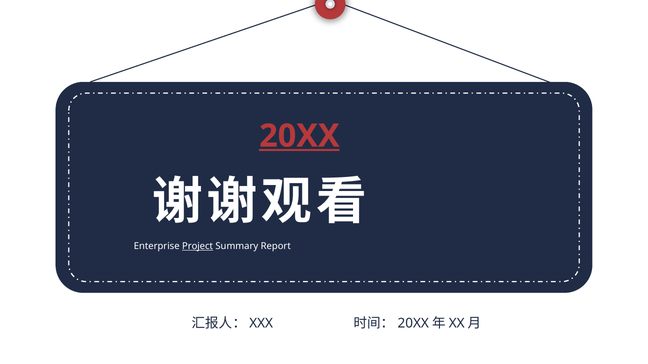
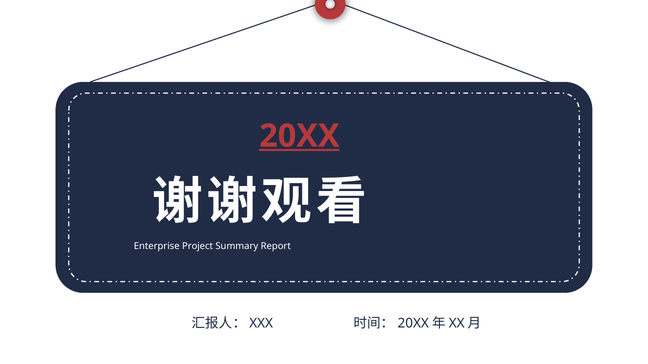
Project underline: present -> none (198, 247)
